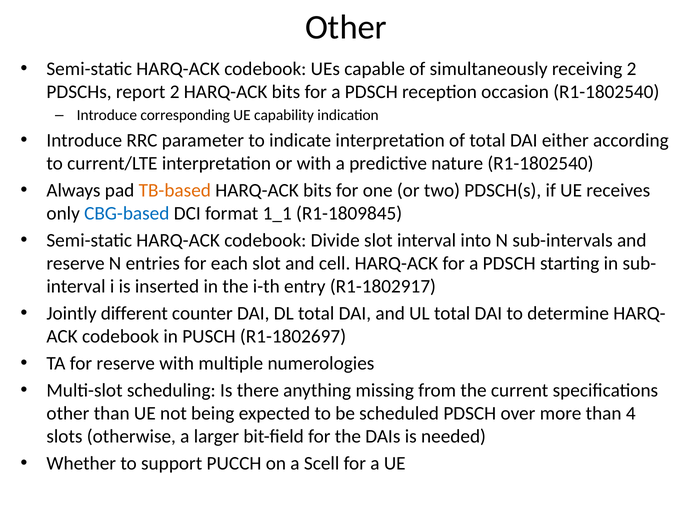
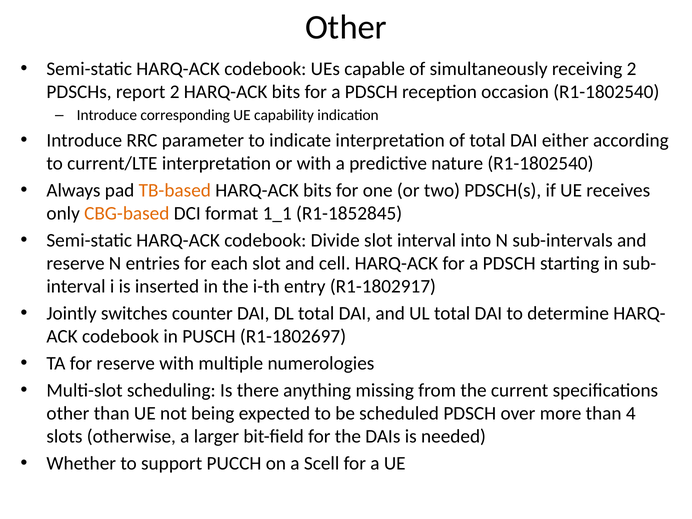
CBG-based colour: blue -> orange (127, 213)
R1-1809845: R1-1809845 -> R1-1852845 (349, 213)
different: different -> switches (134, 313)
